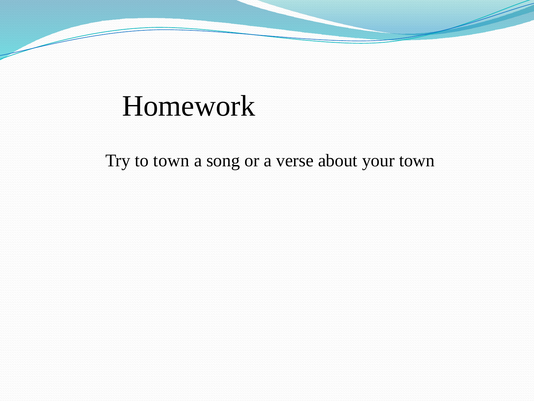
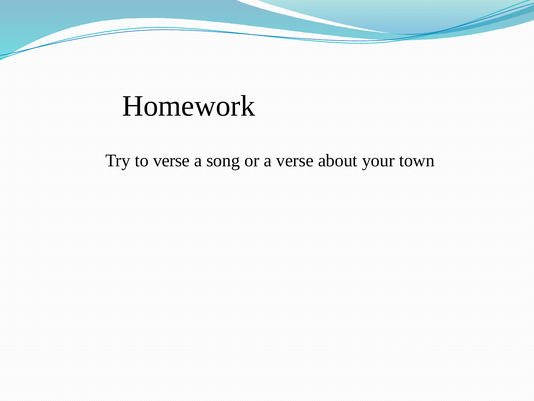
to town: town -> verse (171, 161)
